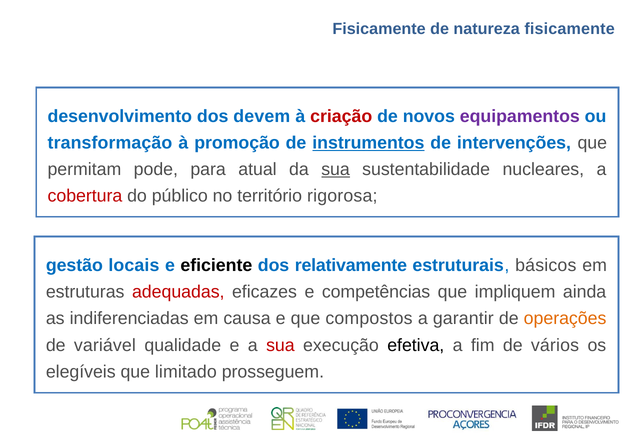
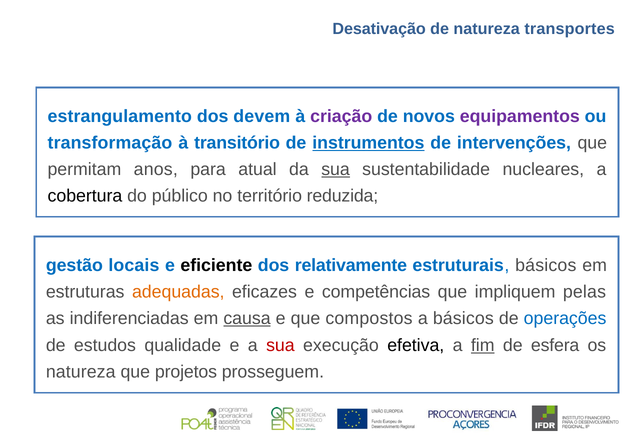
Fisicamente: Fisicamente -> Desativação (379, 29)
natureza fisicamente: fisicamente -> transportes (570, 29)
desenvolvimento: desenvolvimento -> estrangulamento (120, 116)
criação colour: red -> purple (341, 116)
promoção: promoção -> transitório (237, 143)
pode: pode -> anos (156, 169)
cobertura colour: red -> black (85, 196)
rigorosa: rigorosa -> reduzida (342, 196)
adequadas colour: red -> orange (178, 292)
ainda: ainda -> pelas (584, 292)
causa underline: none -> present (247, 318)
a garantir: garantir -> básicos (463, 318)
operações colour: orange -> blue (565, 318)
variável: variável -> estudos (105, 345)
fim underline: none -> present (483, 345)
vários: vários -> esfera (555, 345)
elegíveis: elegíveis -> natureza (81, 371)
limitado: limitado -> projetos (186, 371)
